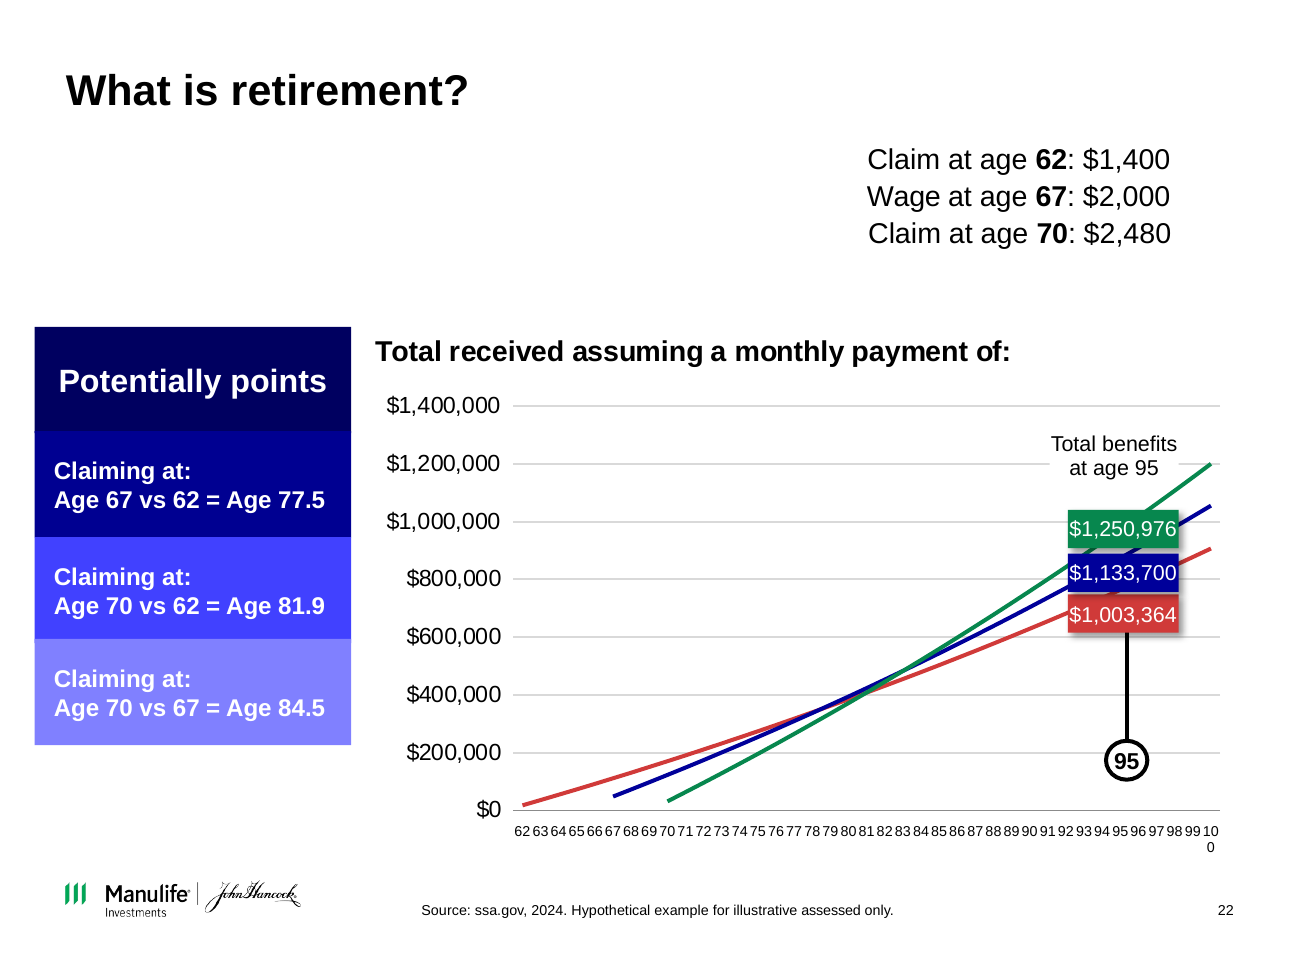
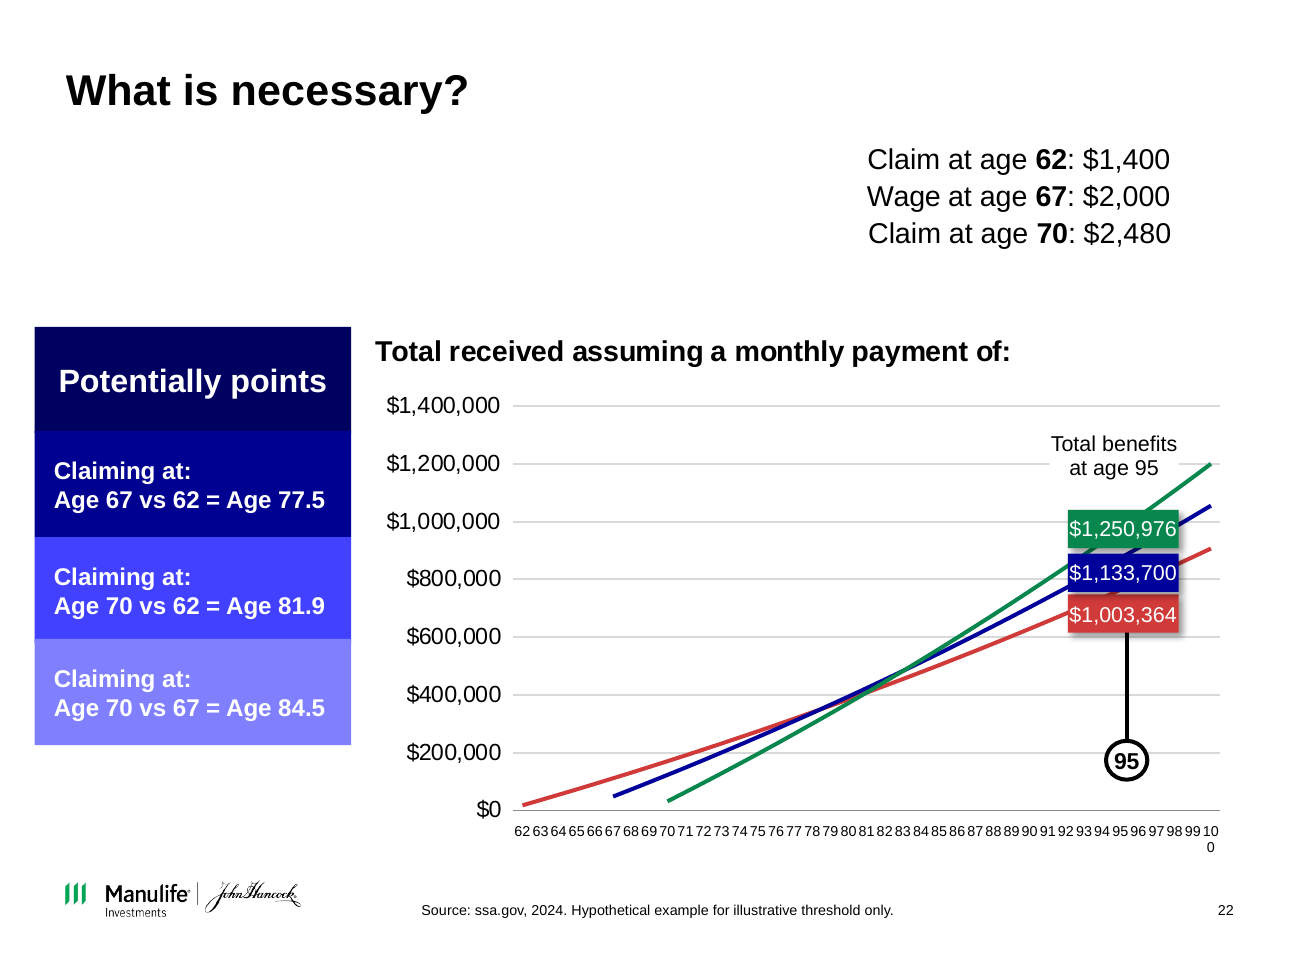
retirement: retirement -> necessary (350, 92)
assessed: assessed -> threshold (831, 911)
